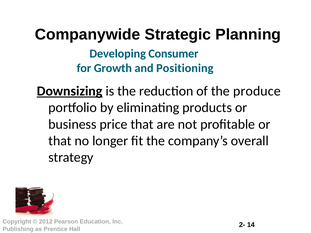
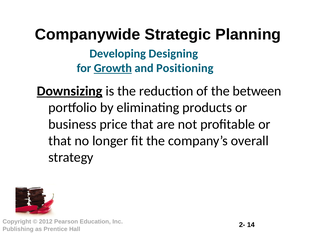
Consumer: Consumer -> Designing (173, 54)
Growth underline: none -> present (113, 68)
produce: produce -> between (257, 91)
